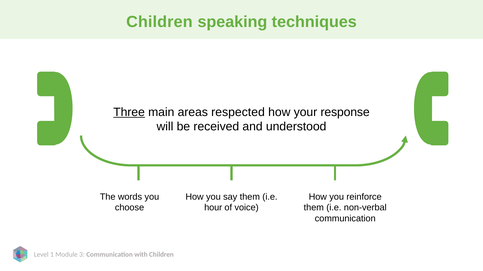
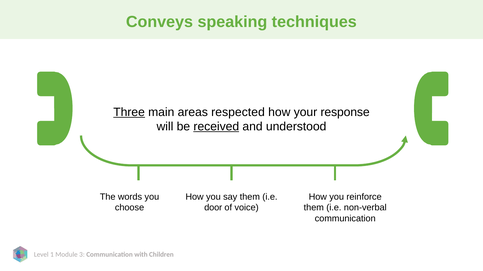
Children: Children -> Conveys (159, 22)
received underline: none -> present (216, 127)
hour: hour -> door (213, 208)
